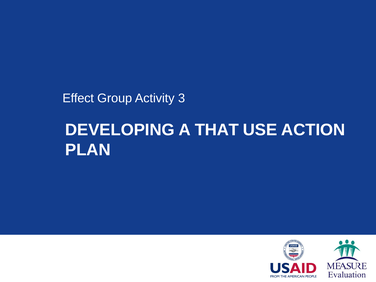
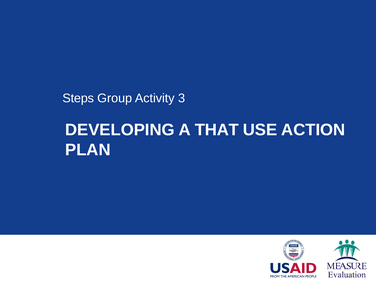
Effect: Effect -> Steps (78, 98)
